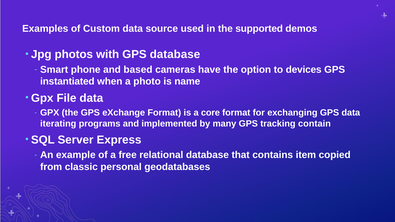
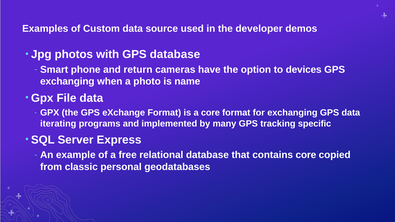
supported: supported -> developer (259, 29)
based: based -> return (138, 70)
instantiated: instantiated -> exchanging (67, 81)
contain: contain -> specific (315, 124)
contains item: item -> core (306, 155)
